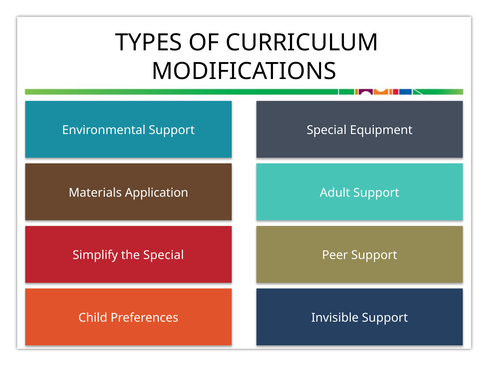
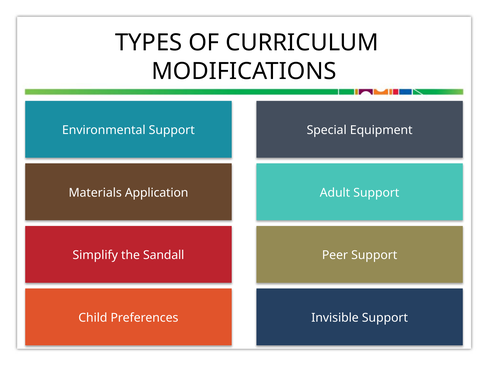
the Special: Special -> Sandall (164, 255)
